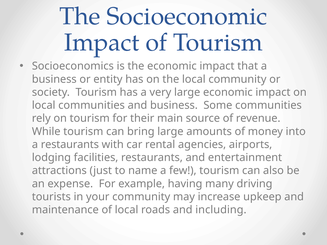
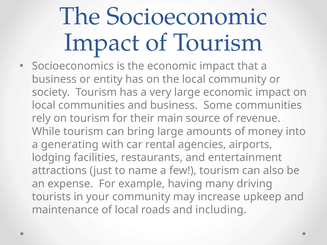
a restaurants: restaurants -> generating (70, 145)
